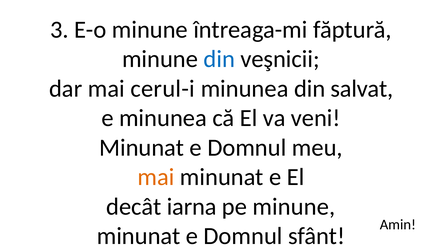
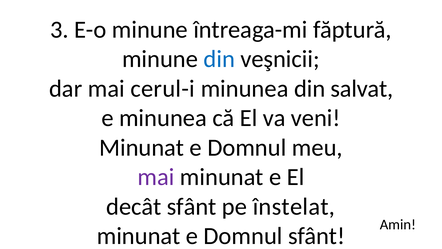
mai colour: orange -> purple (156, 177)
decât iarna: iarna -> sfânt (192, 206)
pe minune: minune -> înstelat (294, 206)
